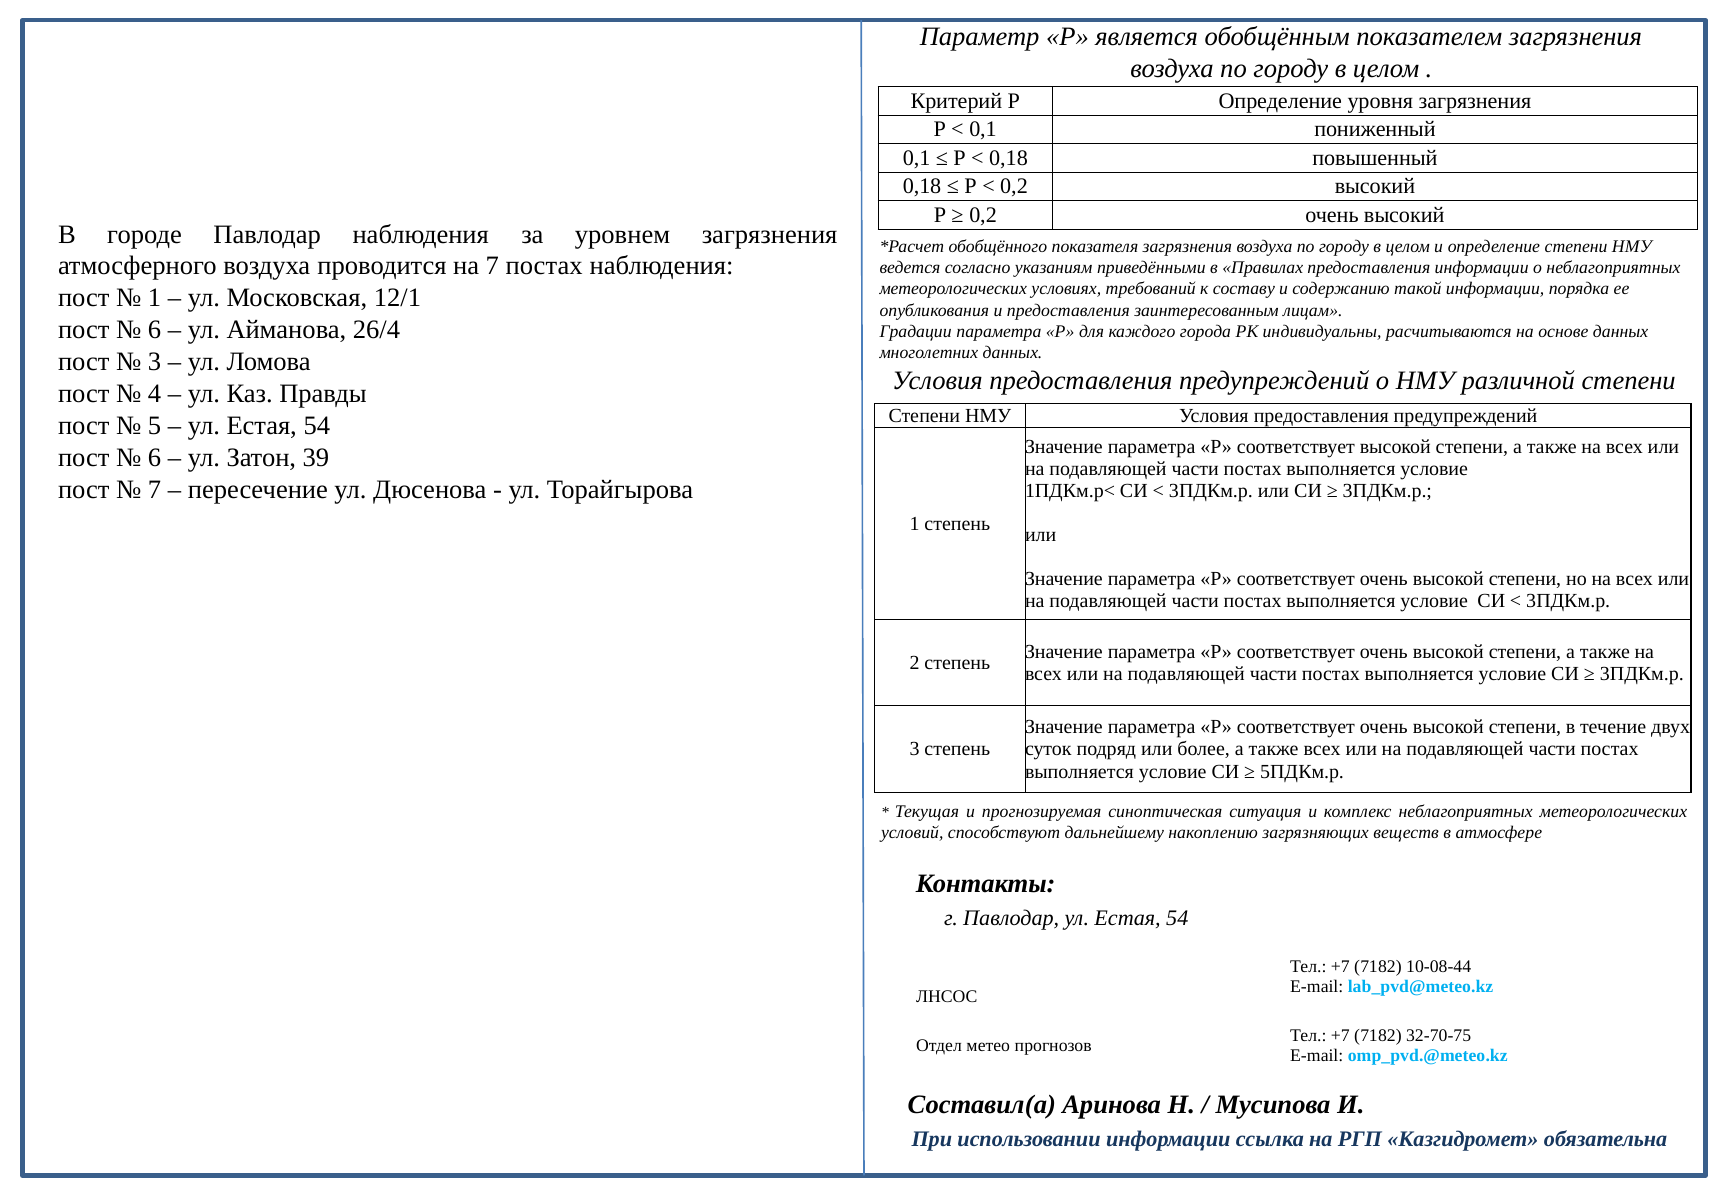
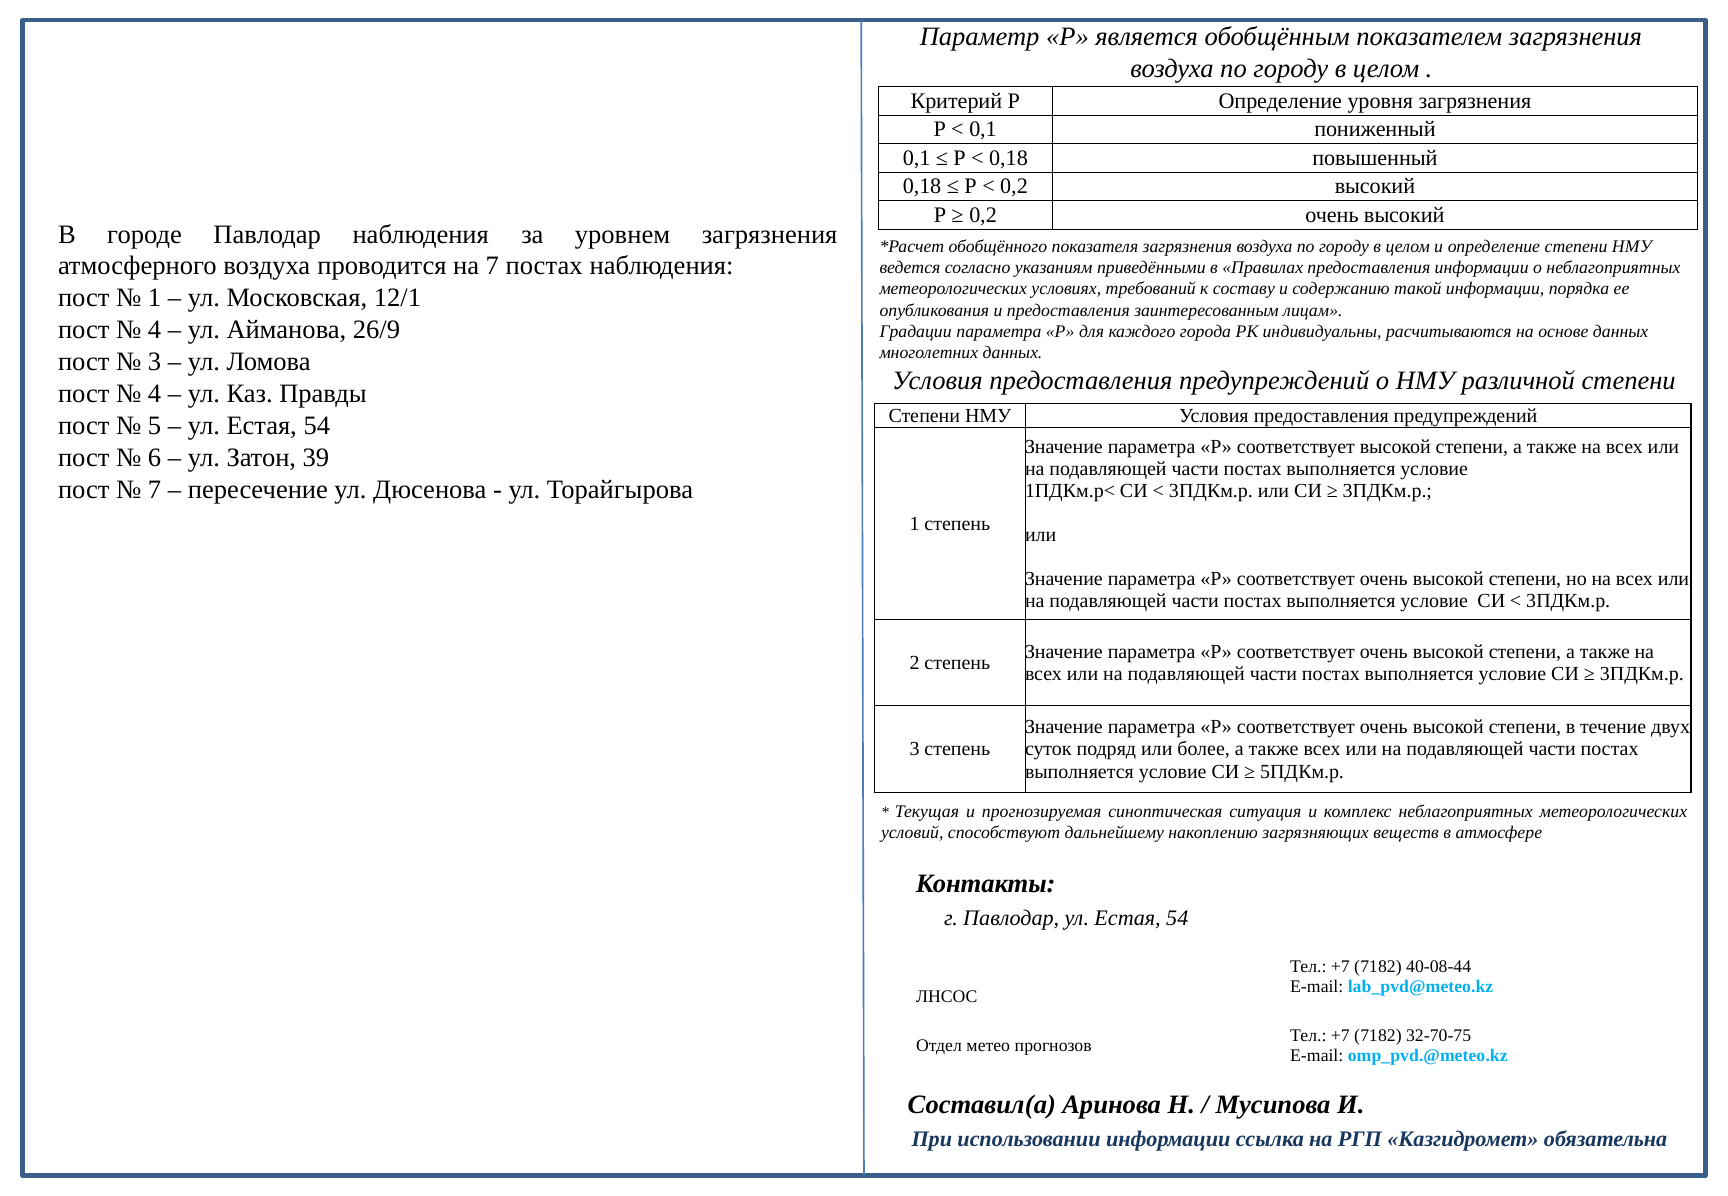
6: 6 -> 4 (155, 330)
26/4: 26/4 -> 26/9 (377, 330)
10-08-44: 10-08-44 -> 40-08-44 (1439, 967)
